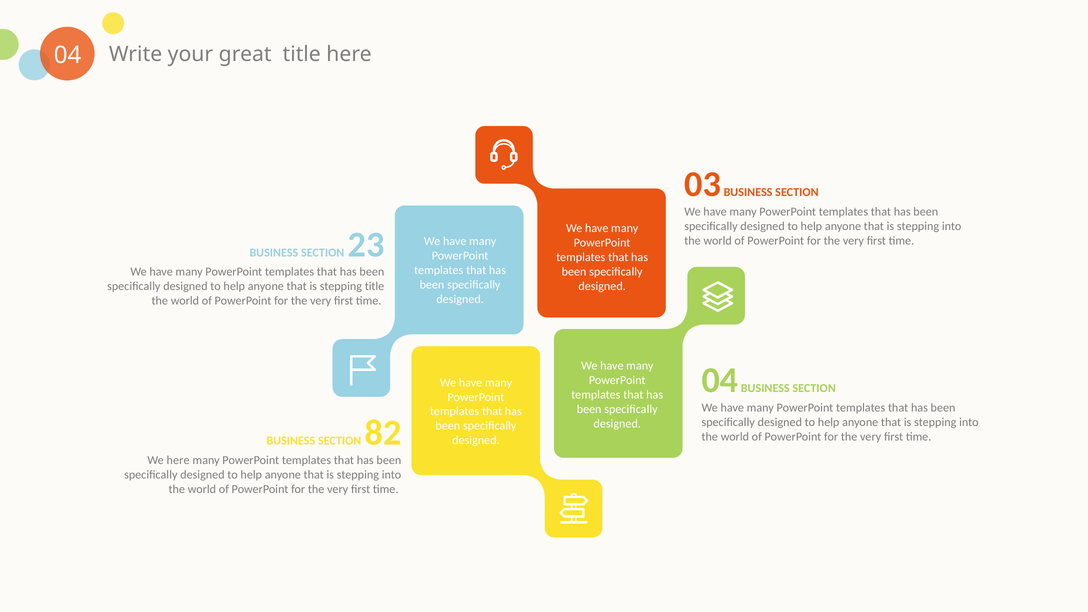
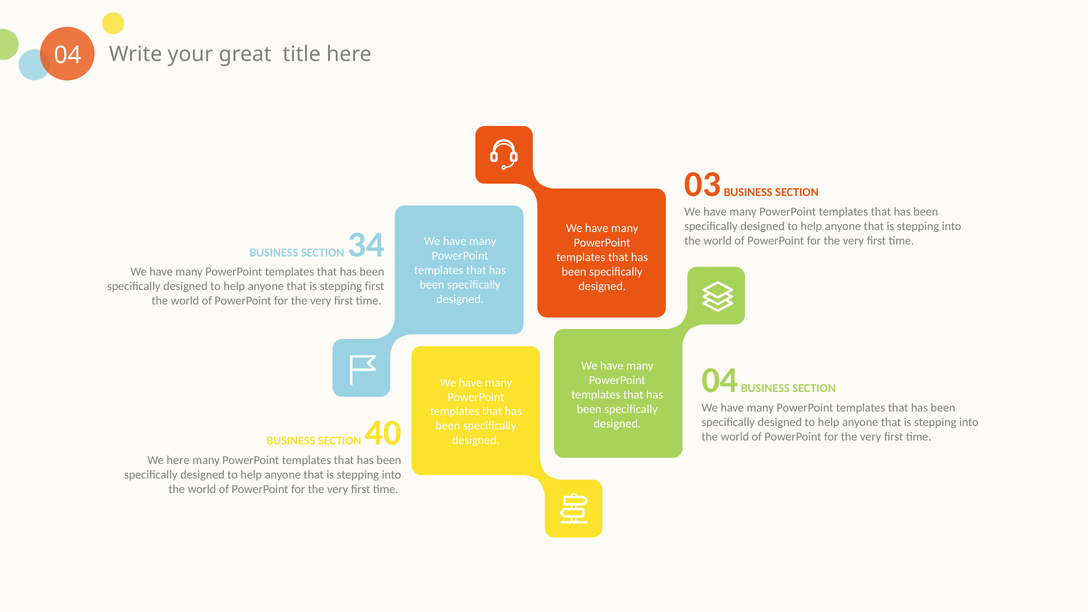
23: 23 -> 34 (366, 245)
stepping title: title -> first (374, 286)
82: 82 -> 40 (383, 433)
